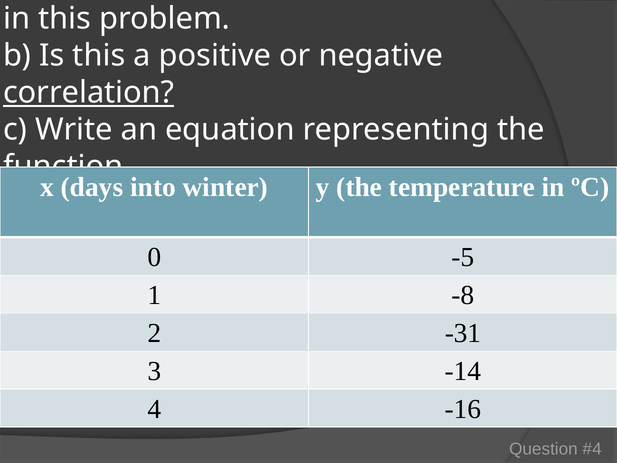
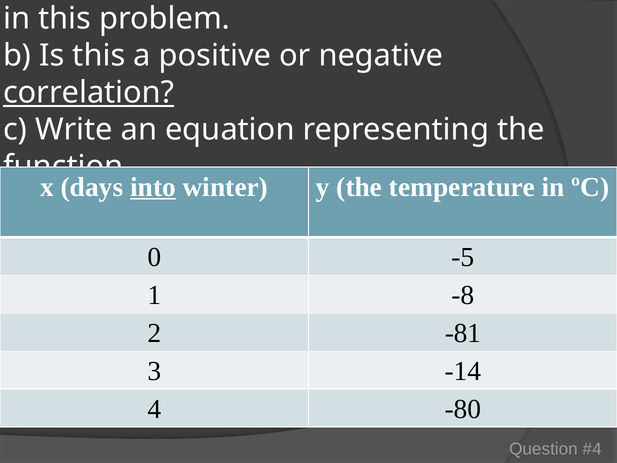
into underline: none -> present (153, 187)
-31: -31 -> -81 (463, 333)
-16: -16 -> -80 (463, 409)
